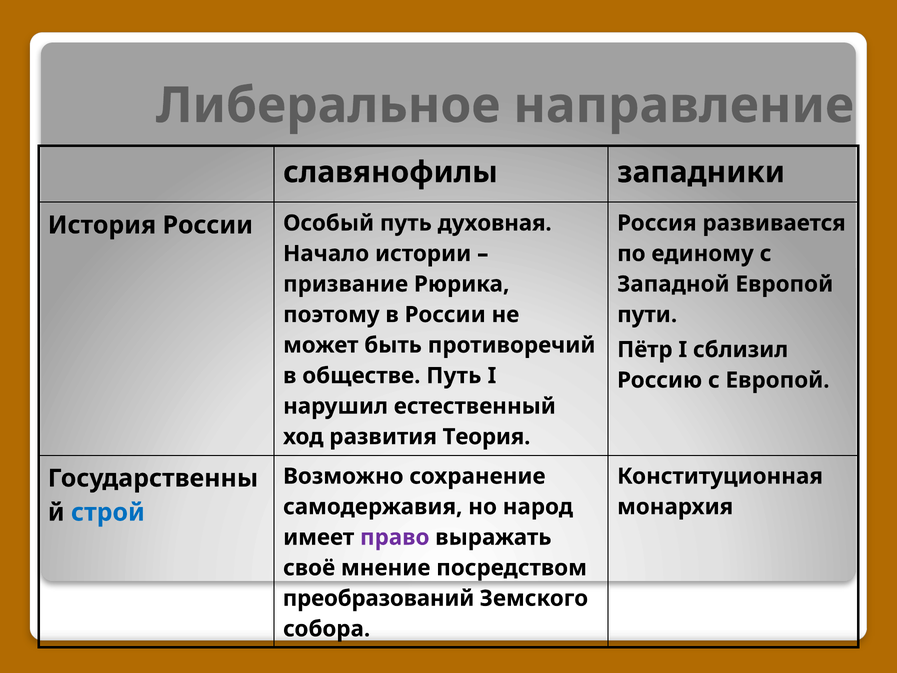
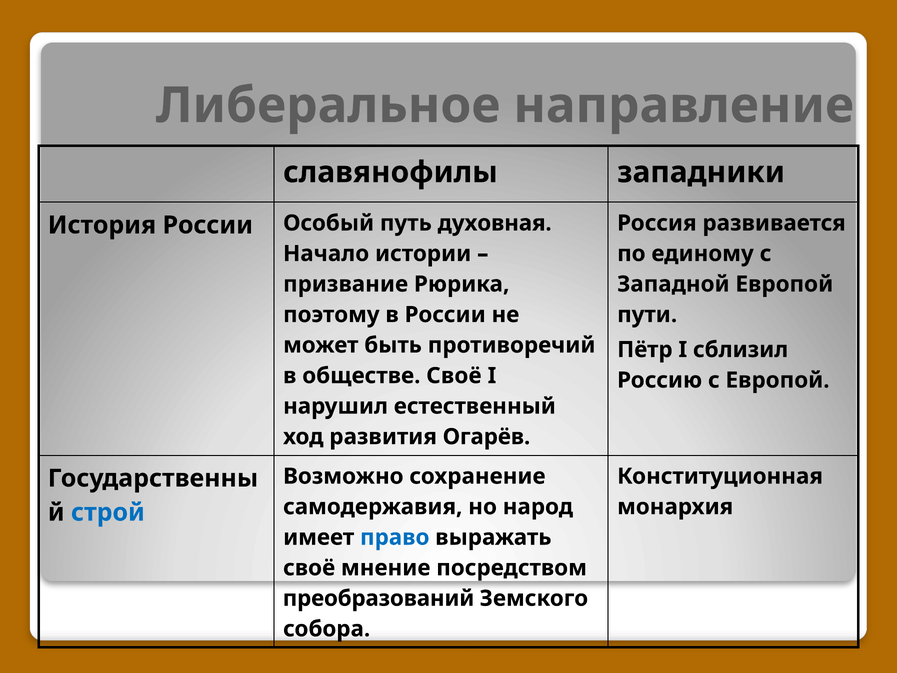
обществе Путь: Путь -> Своё (454, 376)
Теория: Теория -> Огарёв (486, 437)
право colour: purple -> blue (395, 537)
